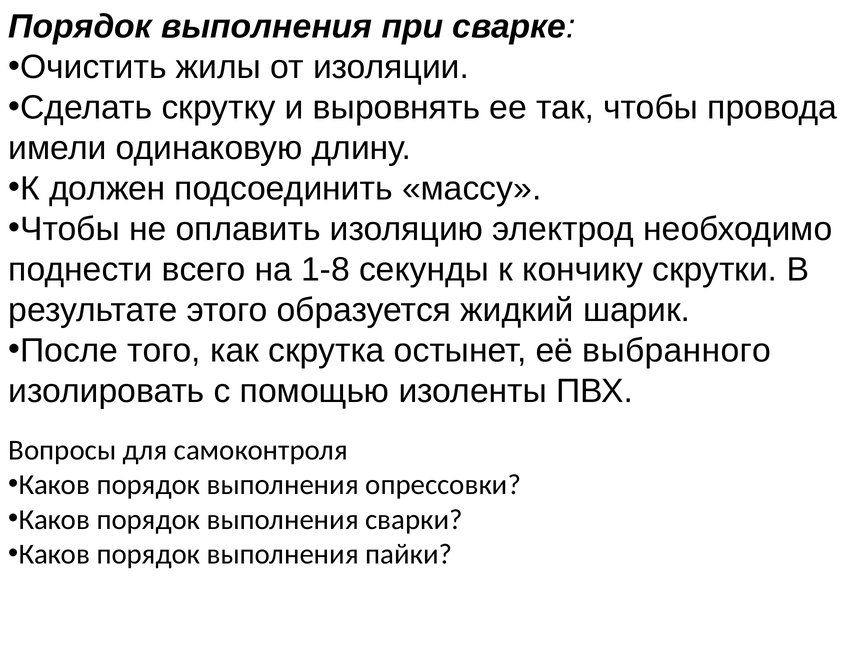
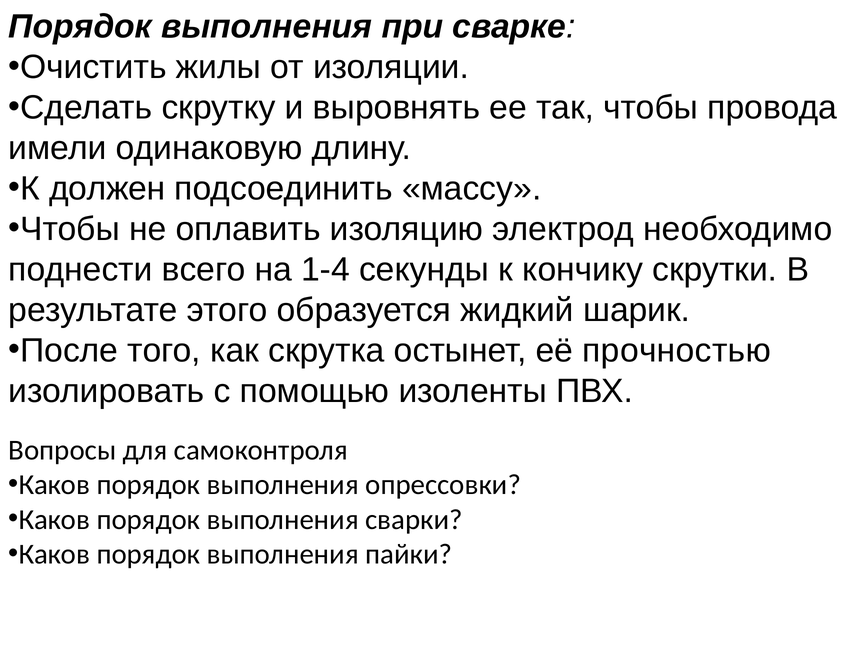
1-8: 1-8 -> 1-4 (326, 270)
выбранного: выбранного -> прочностью (677, 351)
